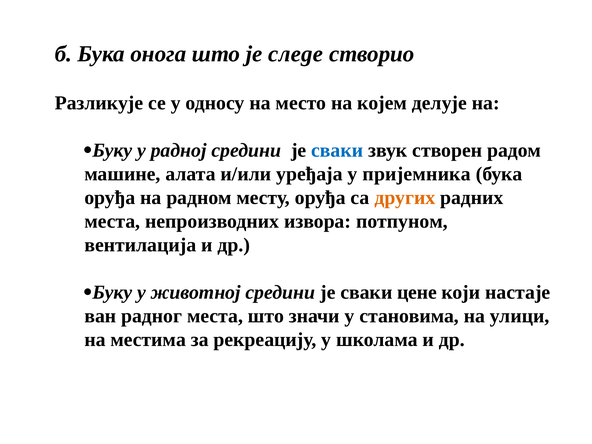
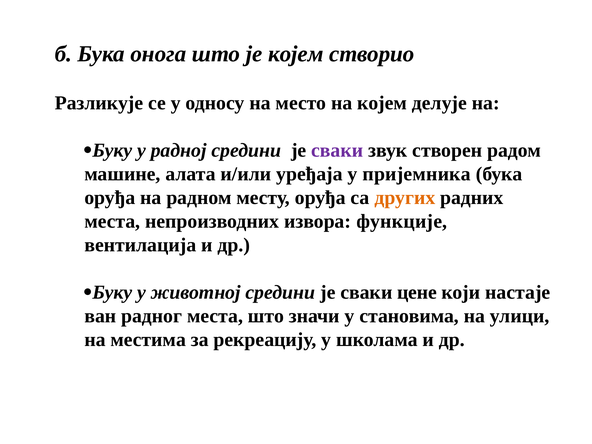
је следе: следе -> којем (296, 54)
сваки colour: blue -> purple (337, 150)
потпуном: потпуном -> функције (402, 221)
